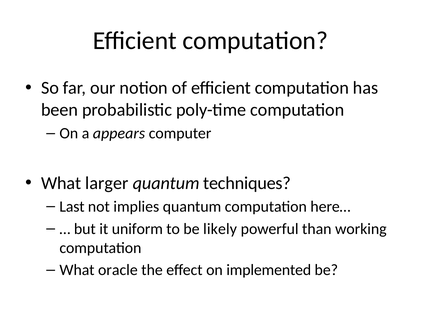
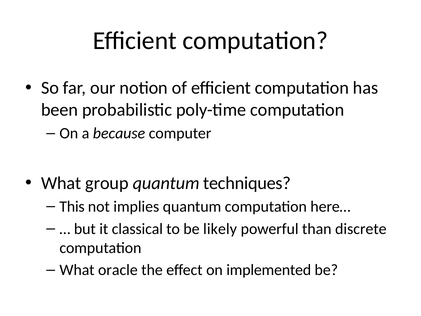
appears: appears -> because (119, 133)
larger: larger -> group (107, 183)
Last: Last -> This (72, 206)
uniform: uniform -> classical (137, 229)
working: working -> discrete (361, 229)
